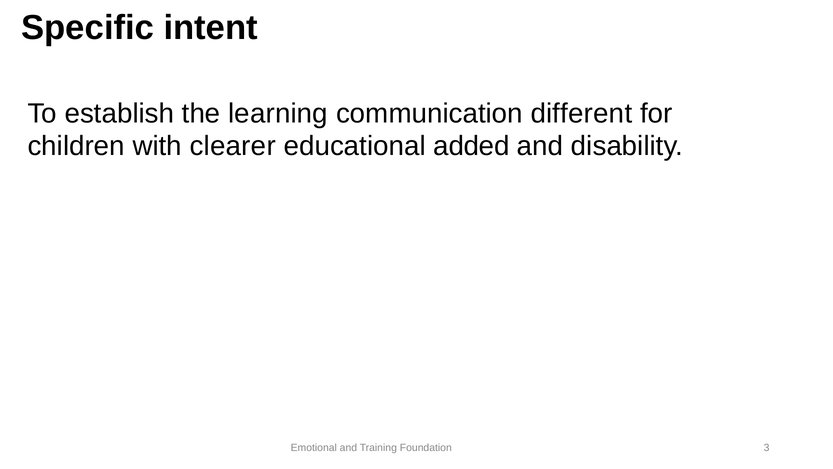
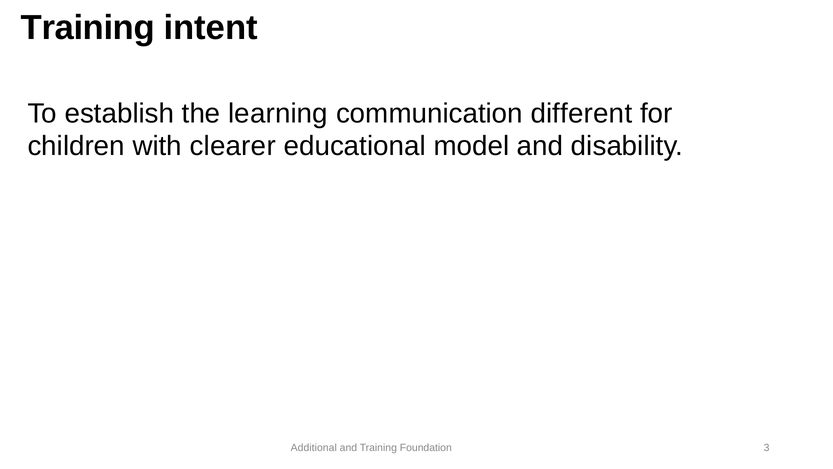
Specific: Specific -> Training (88, 28)
added: added -> model (471, 146)
Emotional: Emotional -> Additional (314, 447)
